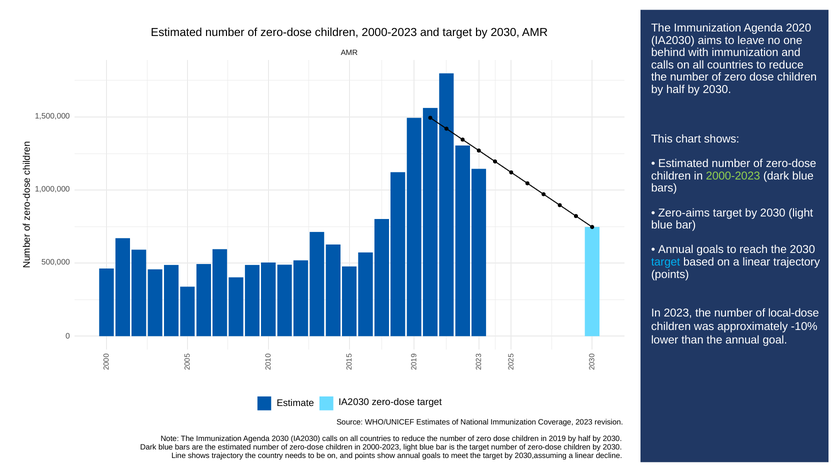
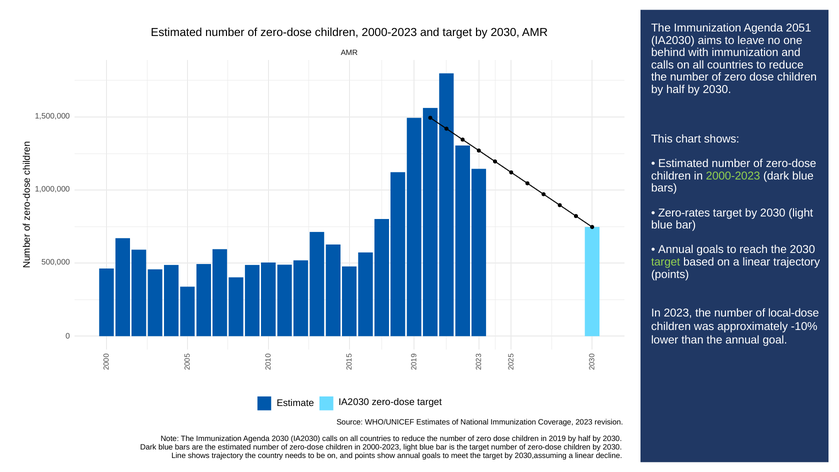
2020: 2020 -> 2051 (799, 28)
Zero-aims: Zero-aims -> Zero-rates (684, 213)
target colour: light blue -> light green (666, 262)
